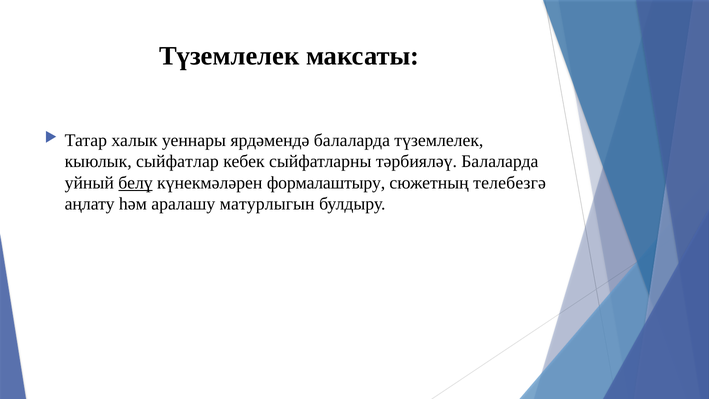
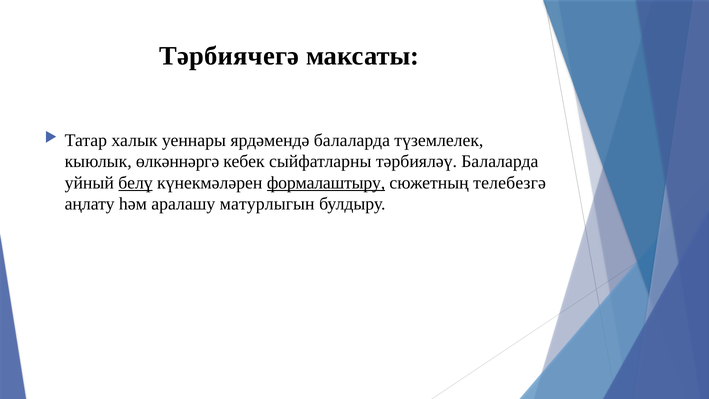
Түземлелек: Түземлелек -> Тәрбиячегә (229, 56)
сыйфатлар: сыйфатлар -> өлкәннәргә (178, 161)
формалаштыру underline: none -> present (326, 183)
